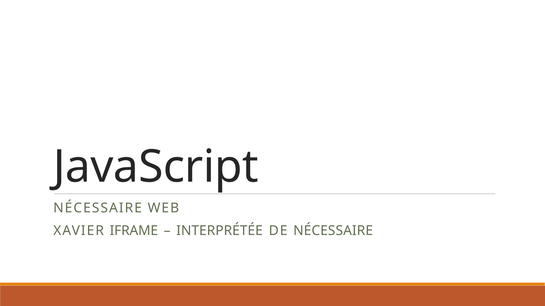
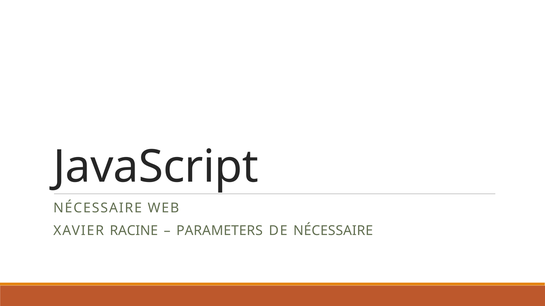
IFRAME: IFRAME -> RACINE (134, 231)
INTERPRÉTÉE: INTERPRÉTÉE -> PARAMETERS (220, 231)
